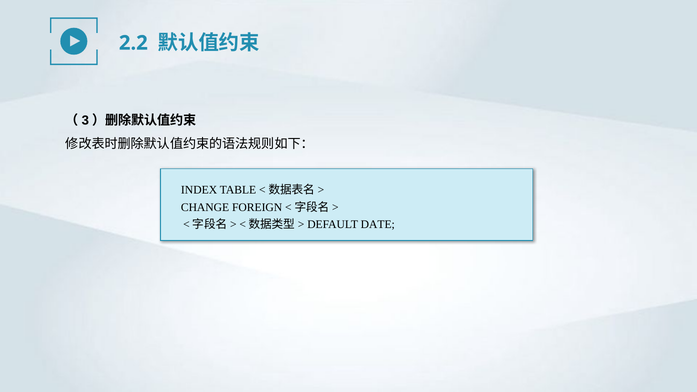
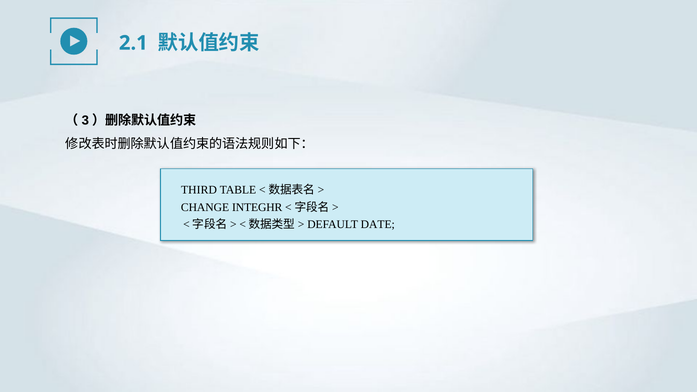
2.2: 2.2 -> 2.1 (133, 43)
INDEX: INDEX -> THIRD (199, 190)
FOREIGN: FOREIGN -> INTEGHR (257, 207)
